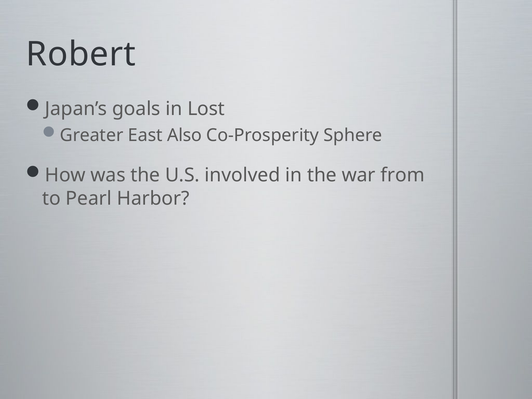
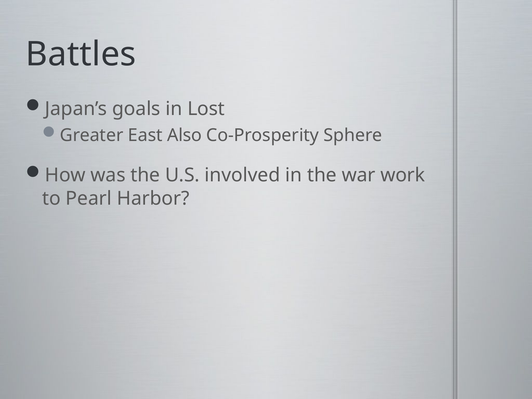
Robert: Robert -> Battles (81, 54)
from: from -> work (403, 175)
